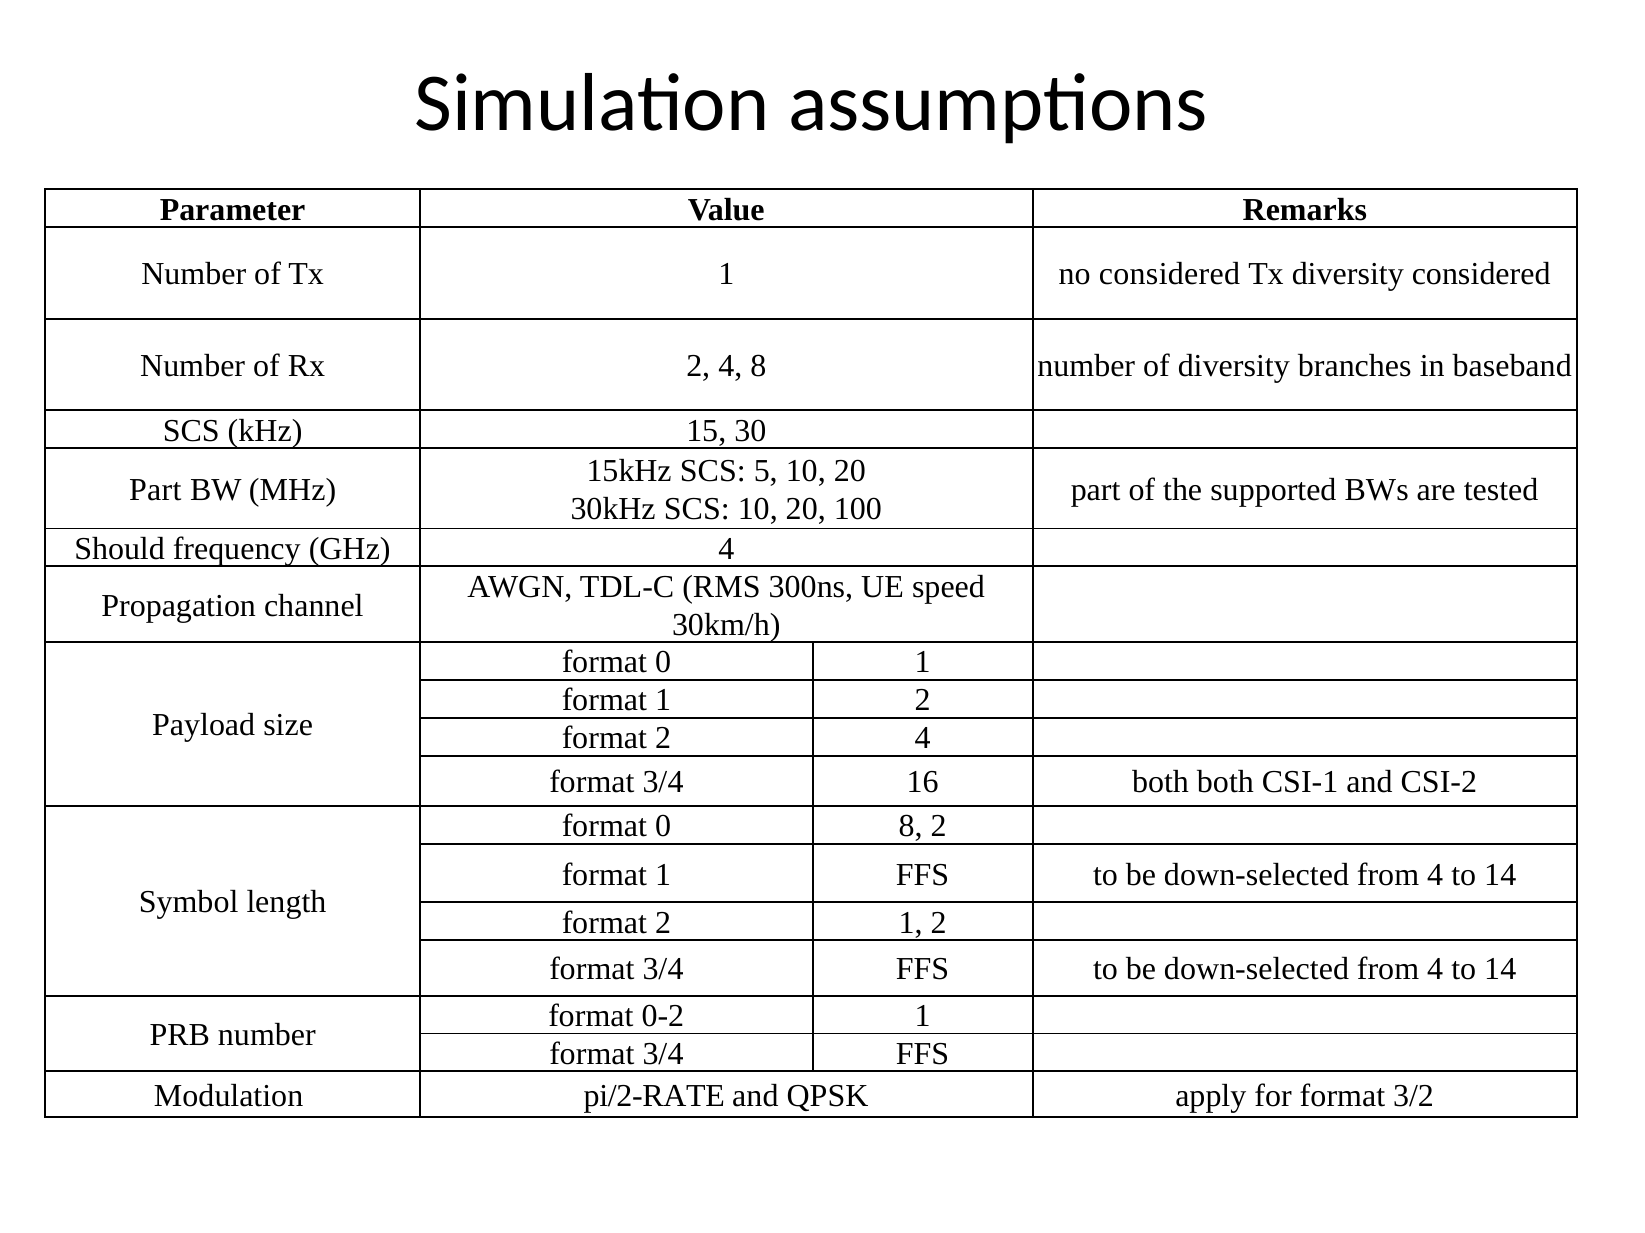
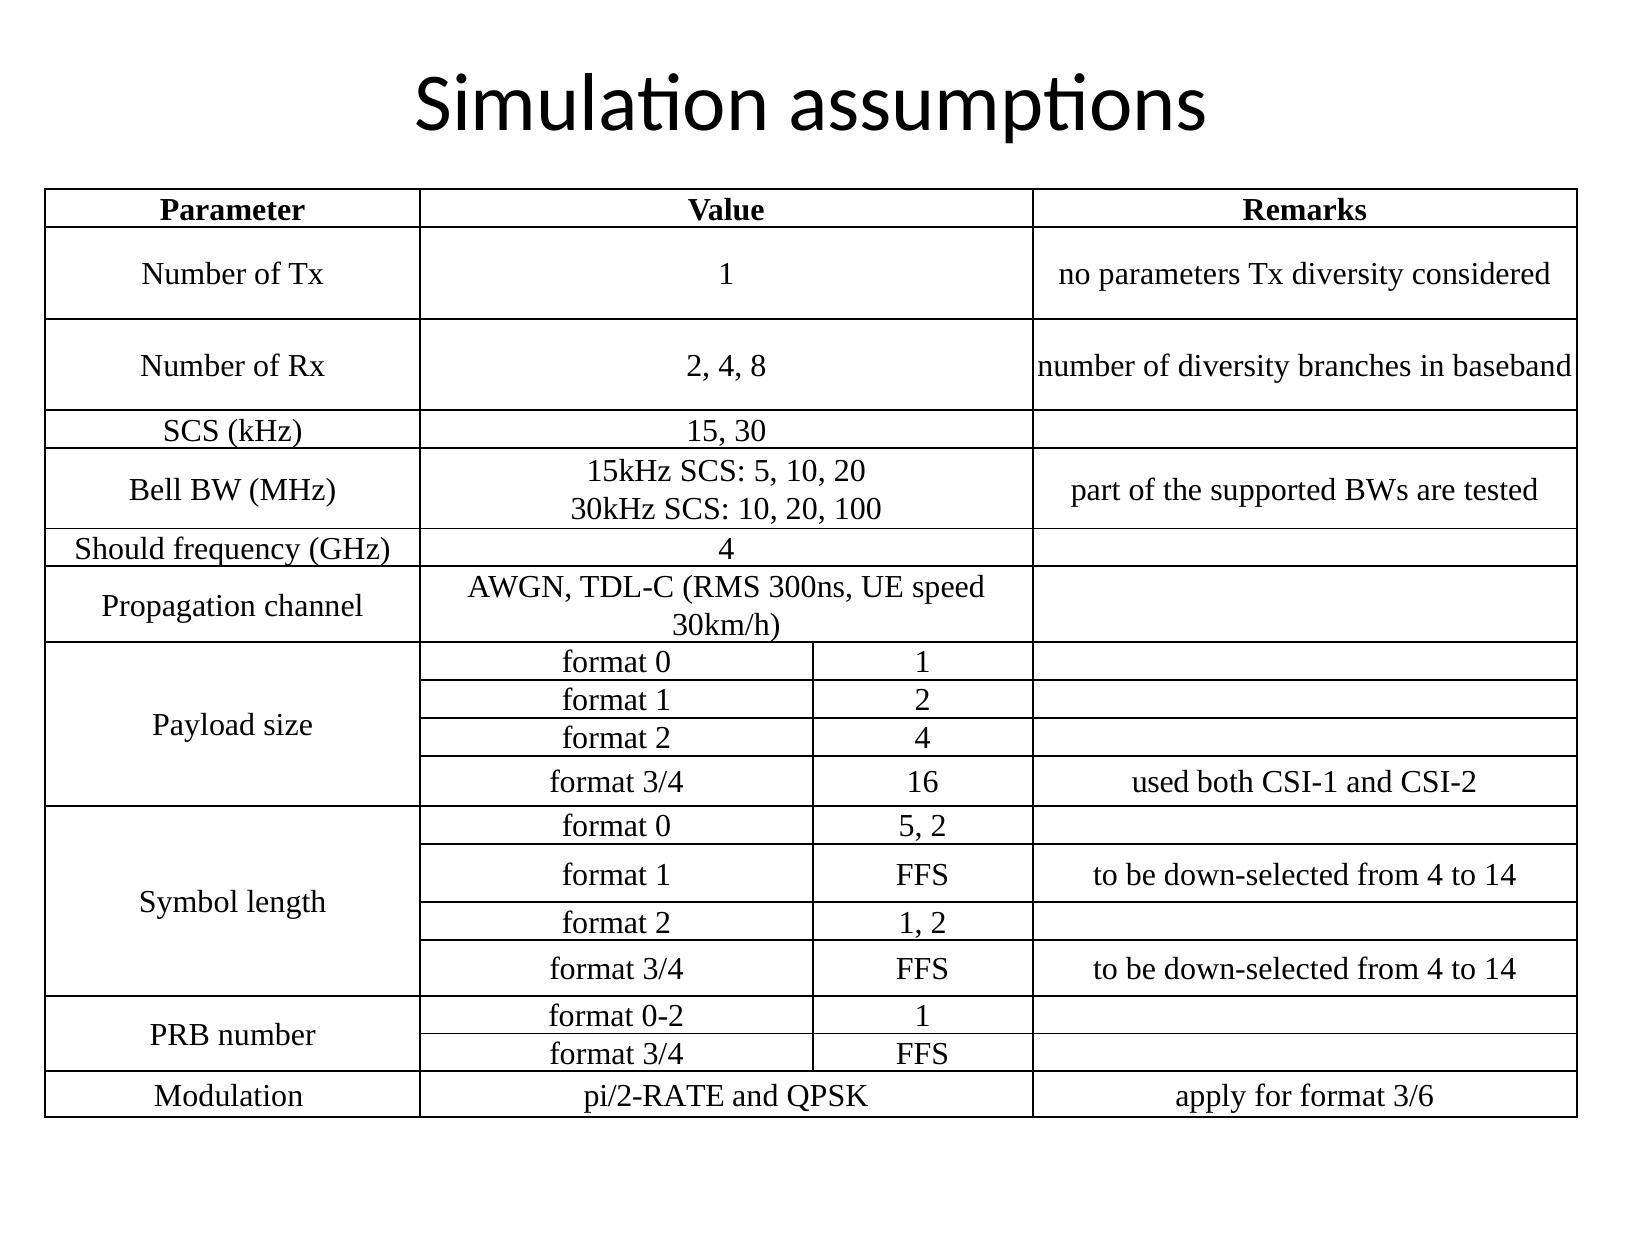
no considered: considered -> parameters (1170, 275)
Part: Part -> Bell (155, 490)
16 both: both -> used (1161, 783)
0 8: 8 -> 5 (911, 827)
3/2: 3/2 -> 3/6 (1413, 1096)
